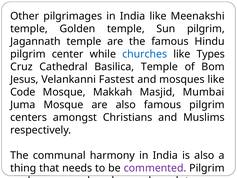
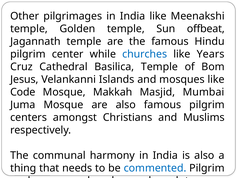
Sun pilgrim: pilgrim -> offbeat (206, 29)
Types: Types -> Years (211, 54)
Fastest: Fastest -> Islands (117, 79)
commented colour: purple -> blue (155, 168)
